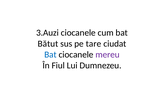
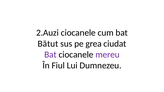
3.Auzi: 3.Auzi -> 2.Auzi (47, 33)
tare: tare -> grea (94, 44)
Bat colour: blue -> purple (50, 55)
